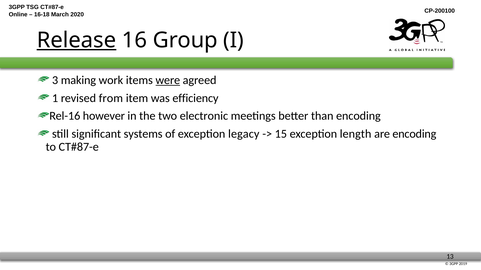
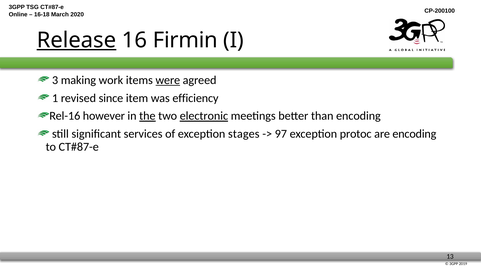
Group: Group -> Firmin (185, 40)
from: from -> since (111, 98)
the underline: none -> present (147, 116)
electronic underline: none -> present (204, 116)
systems: systems -> services (143, 134)
legacy: legacy -> stages (244, 134)
15: 15 -> 97 (281, 134)
length: length -> protoc (356, 134)
